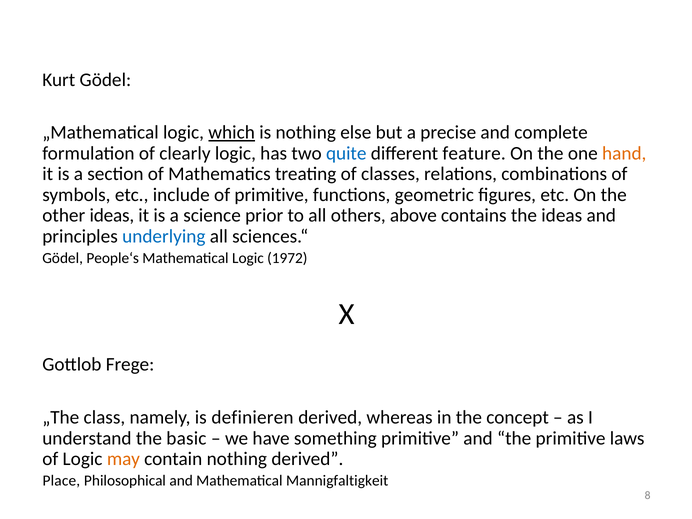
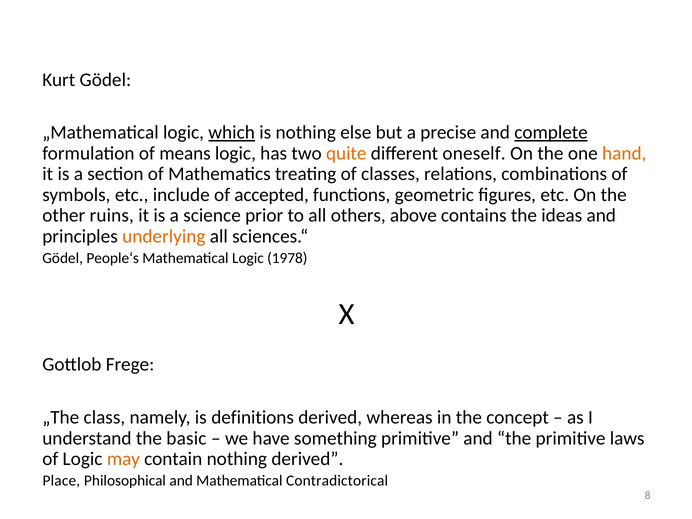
complete underline: none -> present (551, 132)
clearly: clearly -> means (185, 153)
quite colour: blue -> orange (346, 153)
feature: feature -> oneself (474, 153)
of primitive: primitive -> accepted (272, 195)
other ideas: ideas -> ruins (112, 215)
underlying colour: blue -> orange (164, 236)
1972: 1972 -> 1978 (287, 258)
definieren: definieren -> definitions (253, 417)
Mannigfaltigkeit: Mannigfaltigkeit -> Contradictorical (337, 481)
